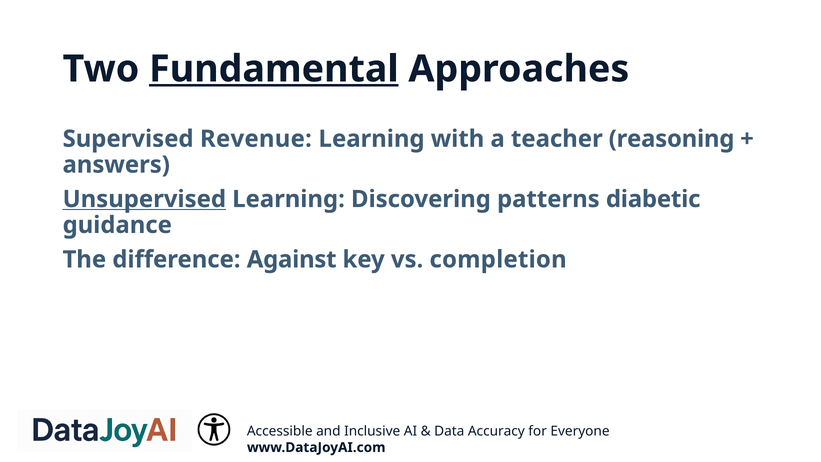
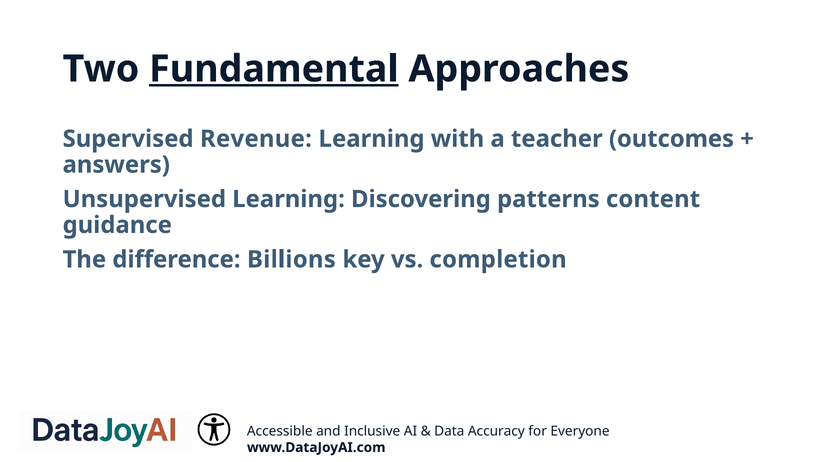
reasoning: reasoning -> outcomes (671, 139)
Unsupervised underline: present -> none (144, 199)
diabetic: diabetic -> content (653, 199)
Against: Against -> Billions (291, 259)
